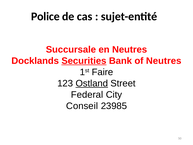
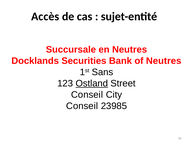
Police: Police -> Accès (45, 16)
Securities underline: present -> none (84, 61)
Faire: Faire -> Sans (103, 72)
Federal: Federal -> Conseil (87, 95)
